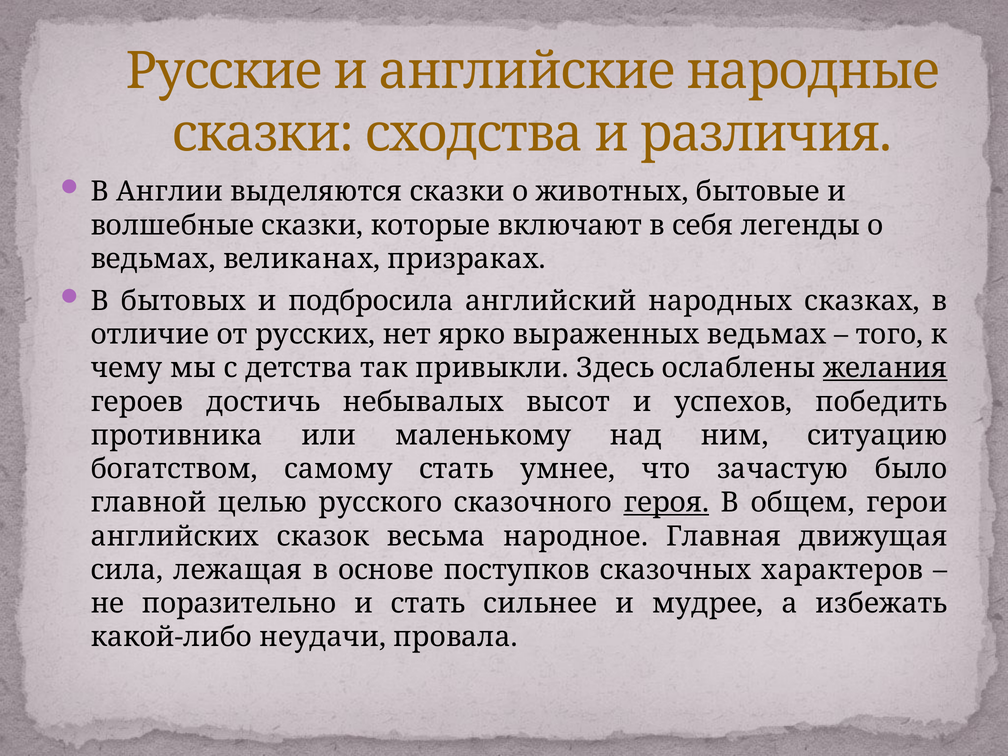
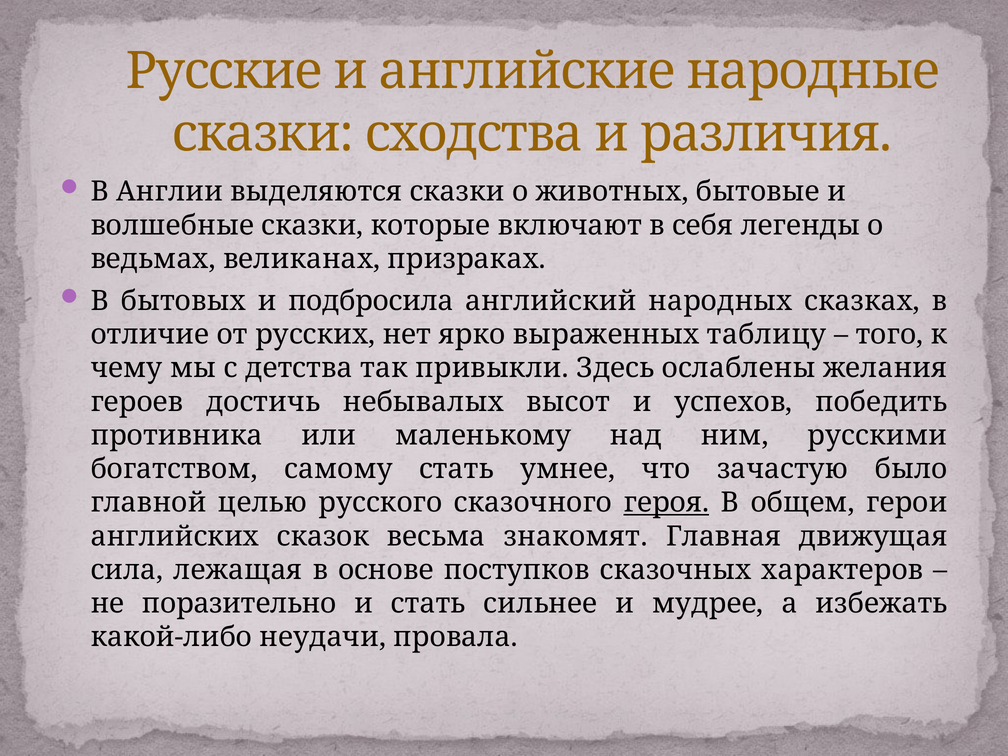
выраженных ведьмах: ведьмах -> таблицу (767, 335)
желания underline: present -> none (885, 368)
ситуацию: ситуацию -> русскими (877, 435)
народное: народное -> знакомят (576, 536)
